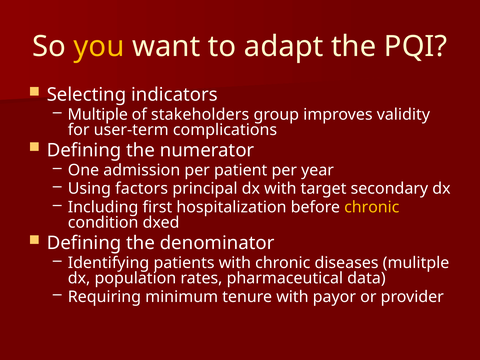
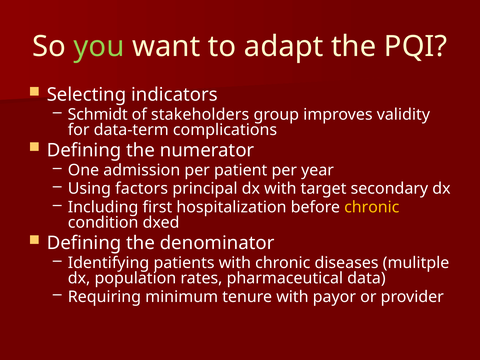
you colour: yellow -> light green (99, 46)
Multiple: Multiple -> Schmidt (98, 115)
user-term: user-term -> data-term (131, 130)
